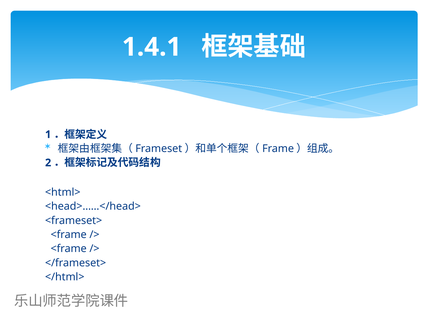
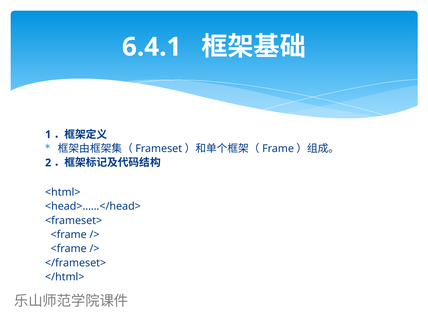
1.4.1: 1.4.1 -> 6.4.1 (152, 47)
